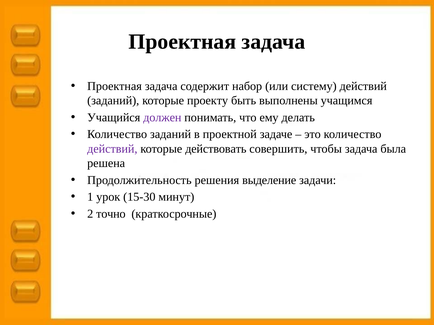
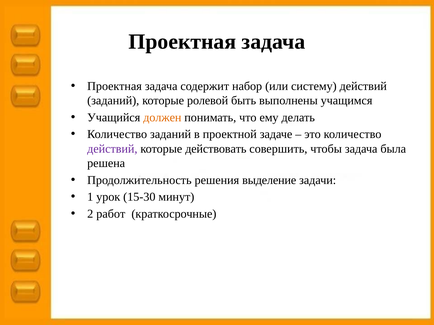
проекту: проекту -> ролевой (208, 101)
должен colour: purple -> orange (162, 118)
точно: точно -> работ (111, 214)
